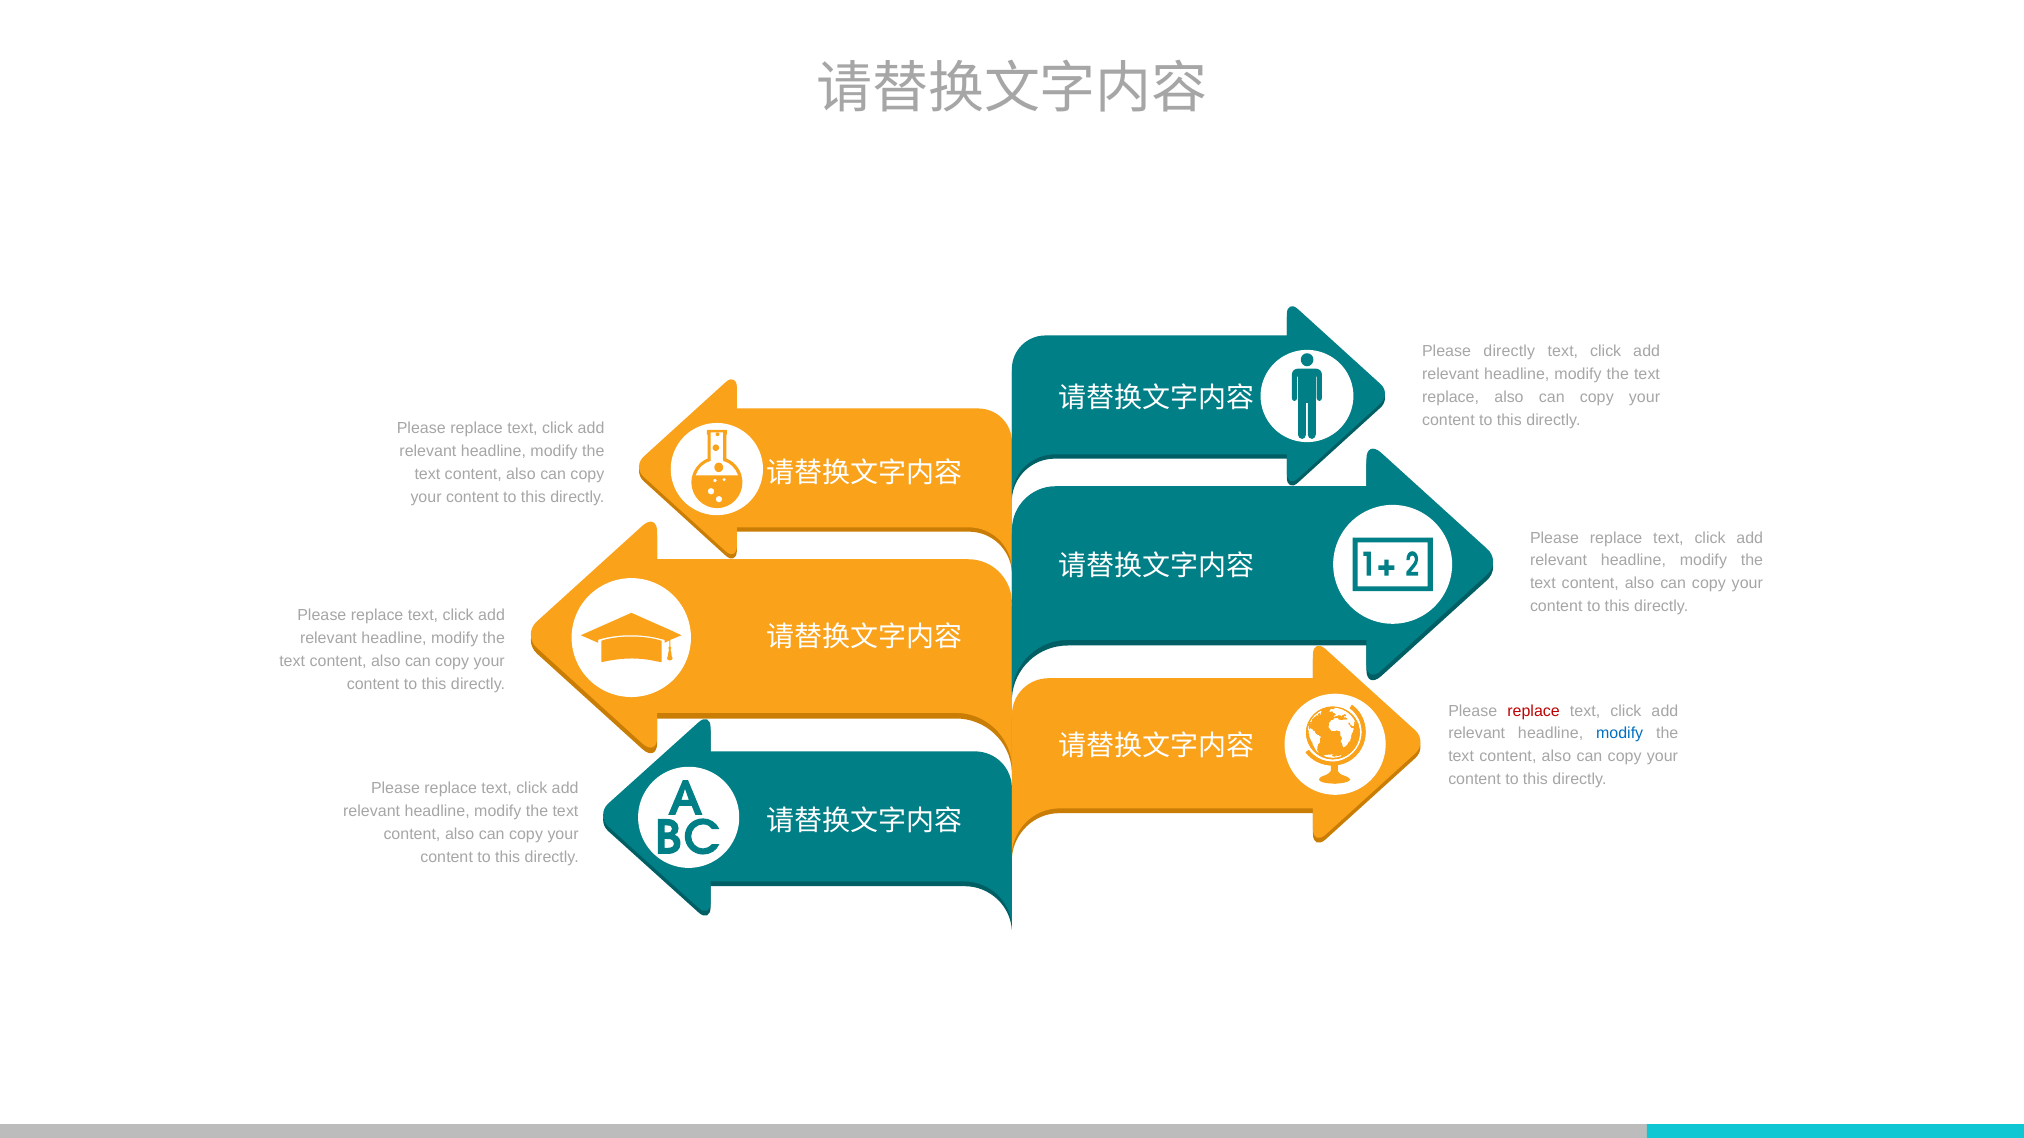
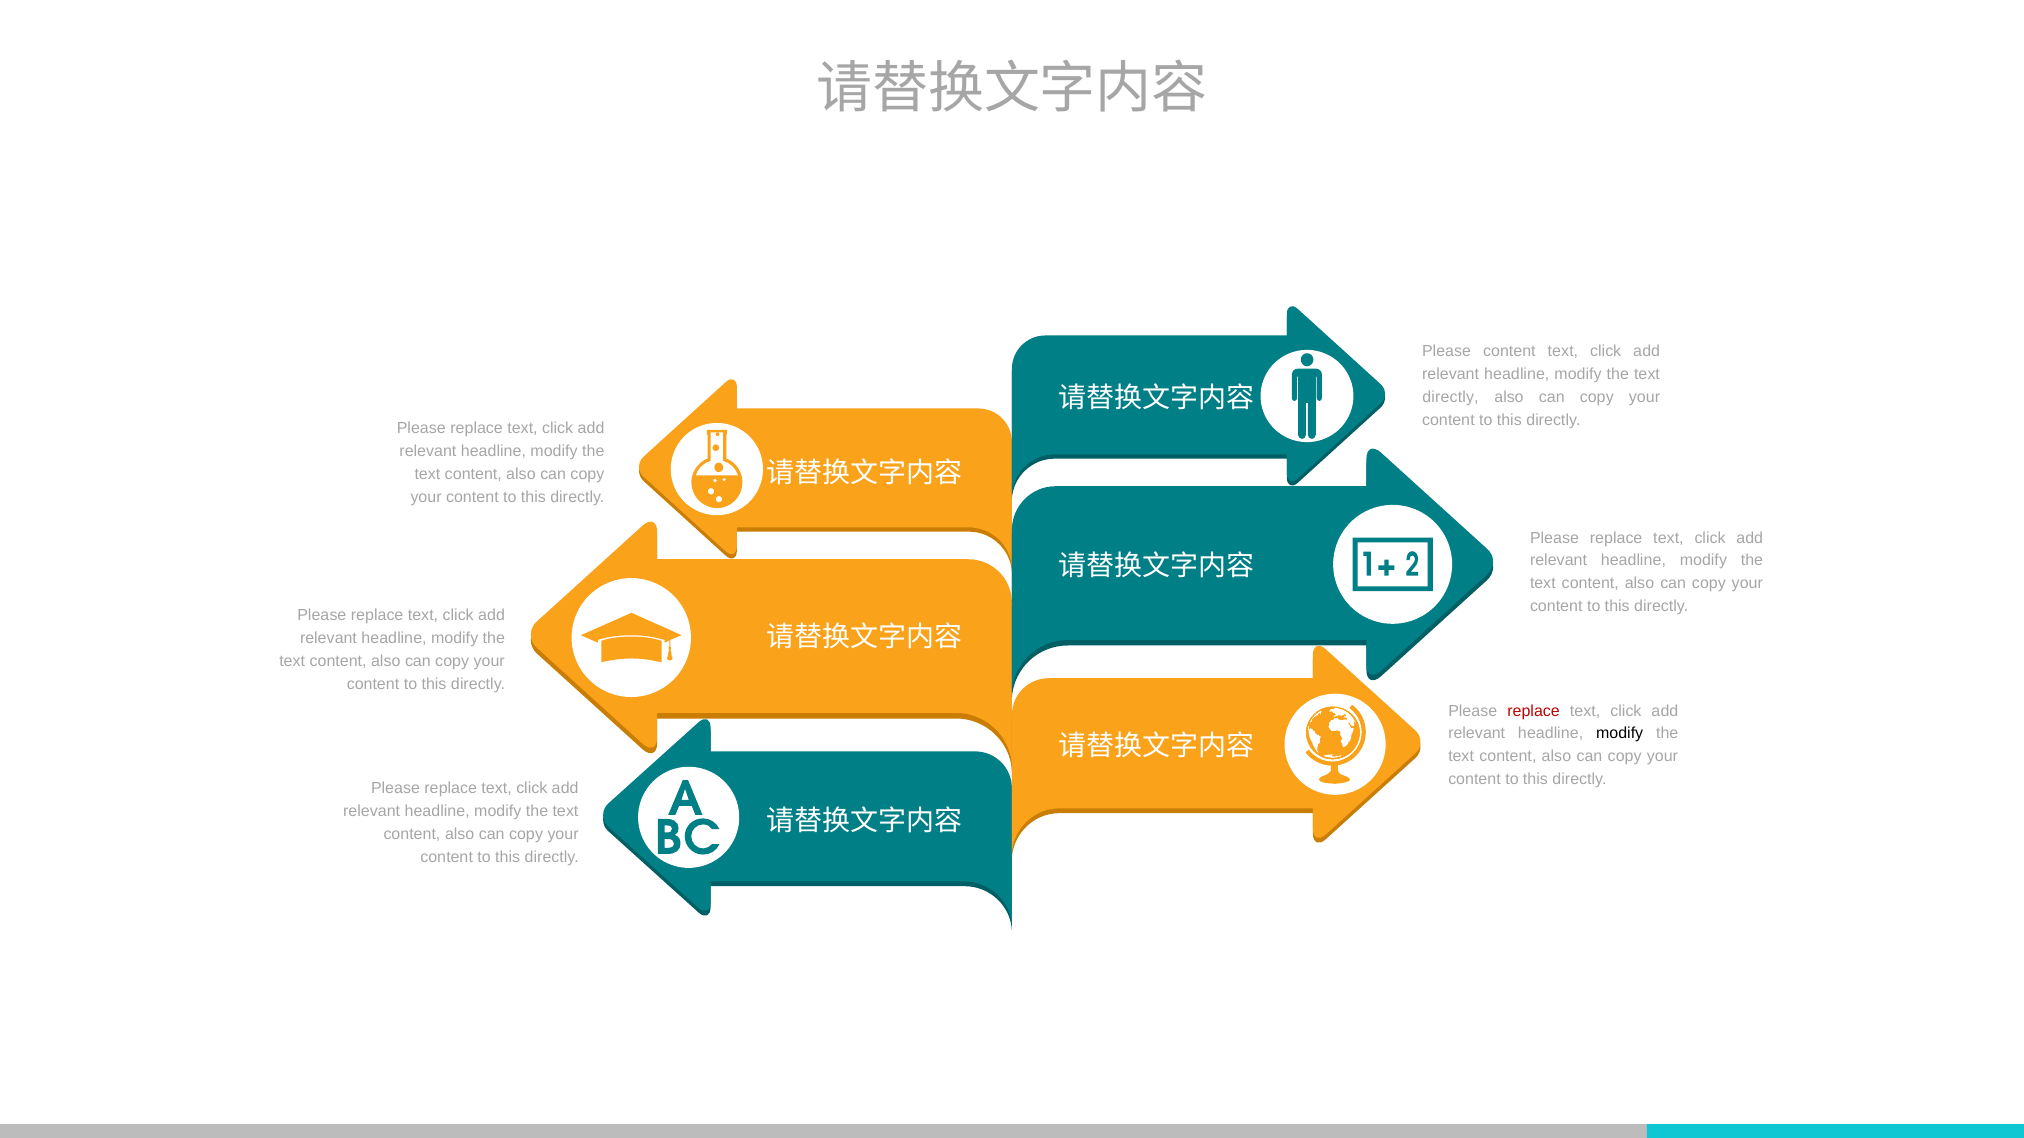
Please directly: directly -> content (1509, 351)
replace: replace -> directly (1451, 397)
modify colour: blue -> black (1620, 734)
